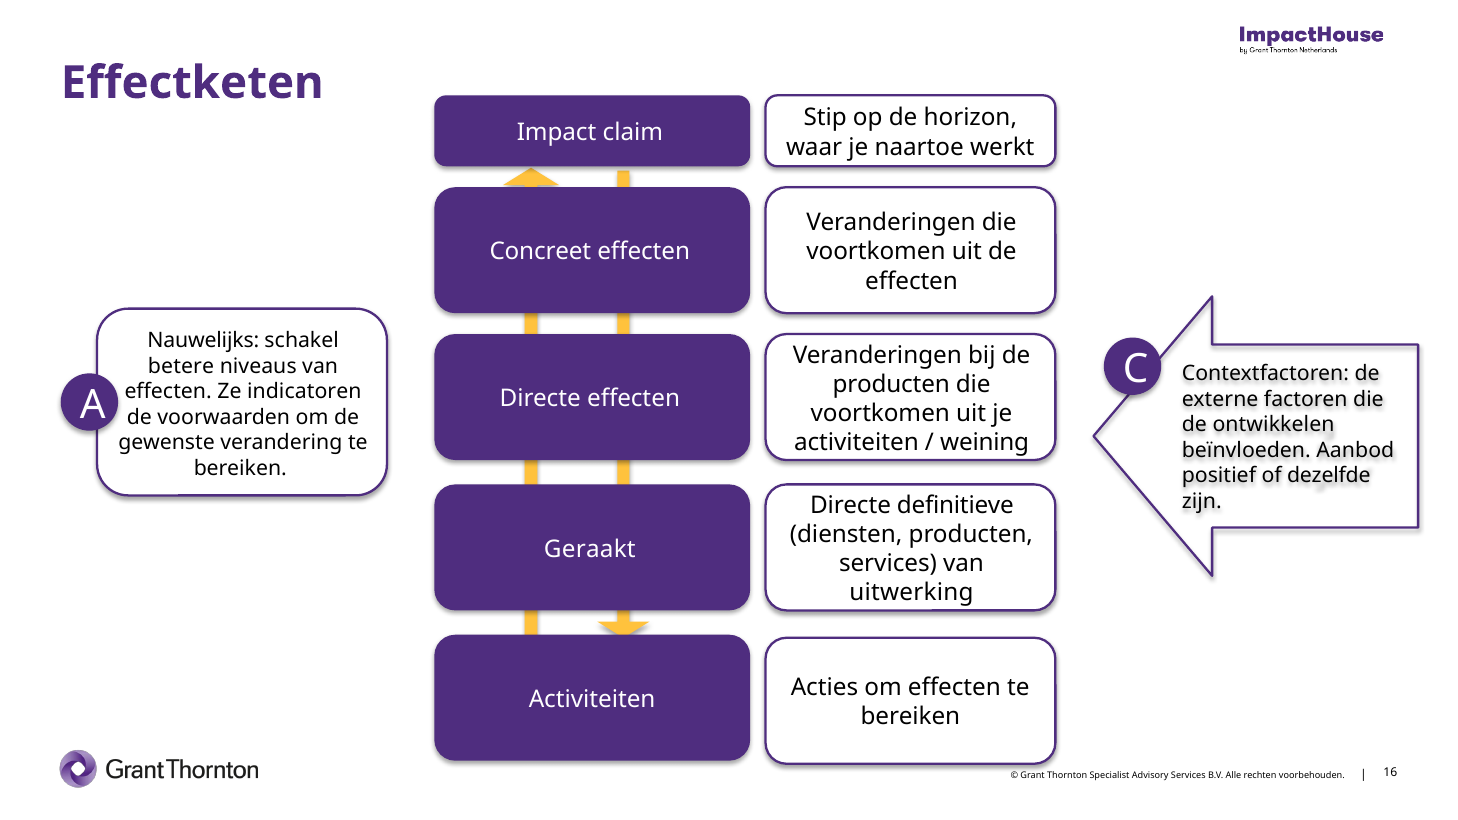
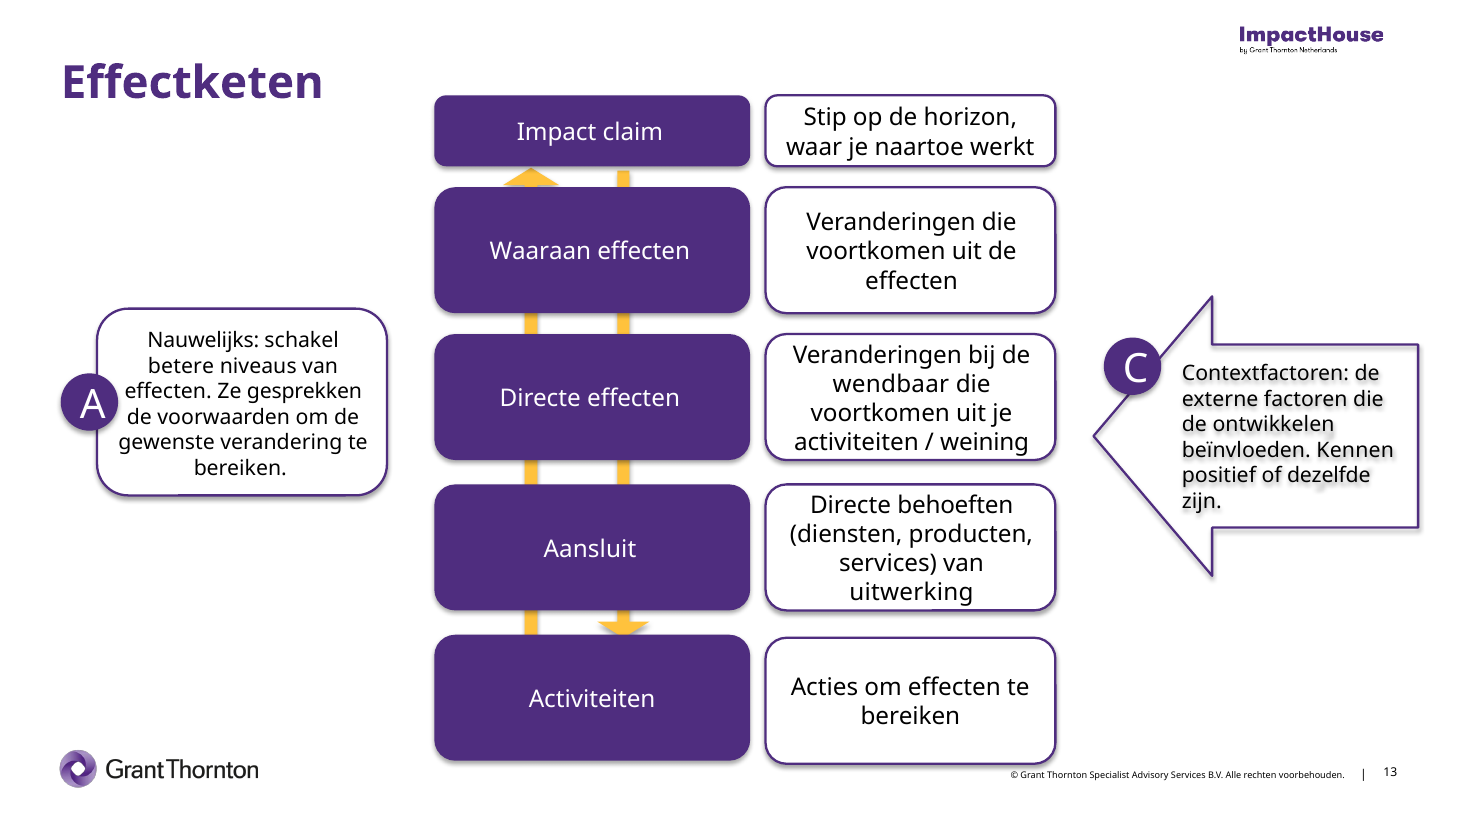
Concreet: Concreet -> Waaraan (540, 252)
producten: producten -> wendbaar (891, 384)
indicatoren: indicatoren -> gesprekken (304, 392)
Aanbod: Aanbod -> Kennen (1355, 450)
definitieve: definitieve -> behoeften (955, 505)
Geraakt: Geraakt -> Aansluit (590, 549)
16: 16 -> 13 (1390, 772)
